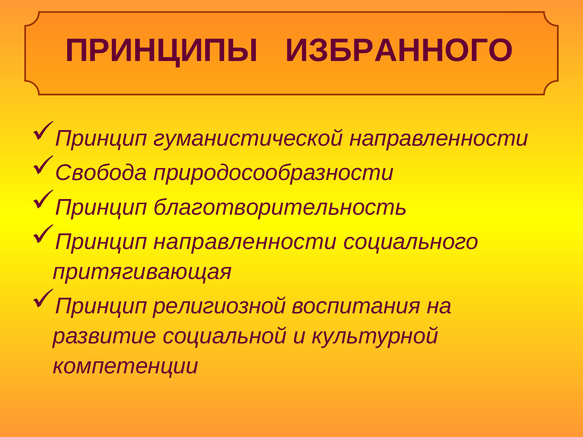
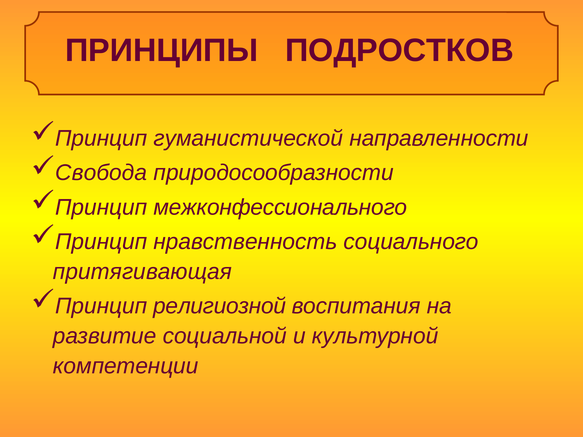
ИЗБРАННОГО: ИЗБРАННОГО -> ПОДРОСТКОВ (399, 50)
благотворительность: благотворительность -> межконфессионального (280, 207)
Принцип направленности: направленности -> нравственность (245, 242)
